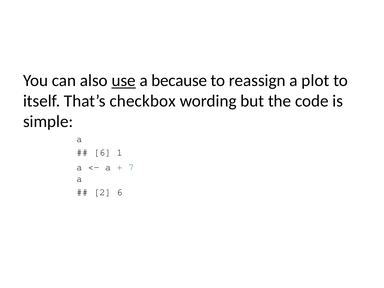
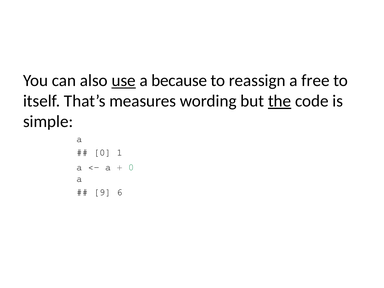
plot: plot -> free (316, 81)
checkbox: checkbox -> measures (143, 101)
the underline: none -> present (280, 101)
6: 6 -> 0 (102, 152)
7: 7 -> 0 (131, 167)
2: 2 -> 9 (102, 192)
